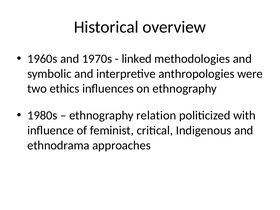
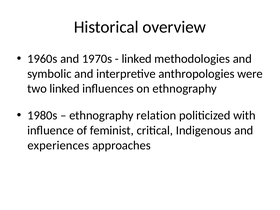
two ethics: ethics -> linked (65, 89)
ethnodrama: ethnodrama -> experiences (58, 145)
